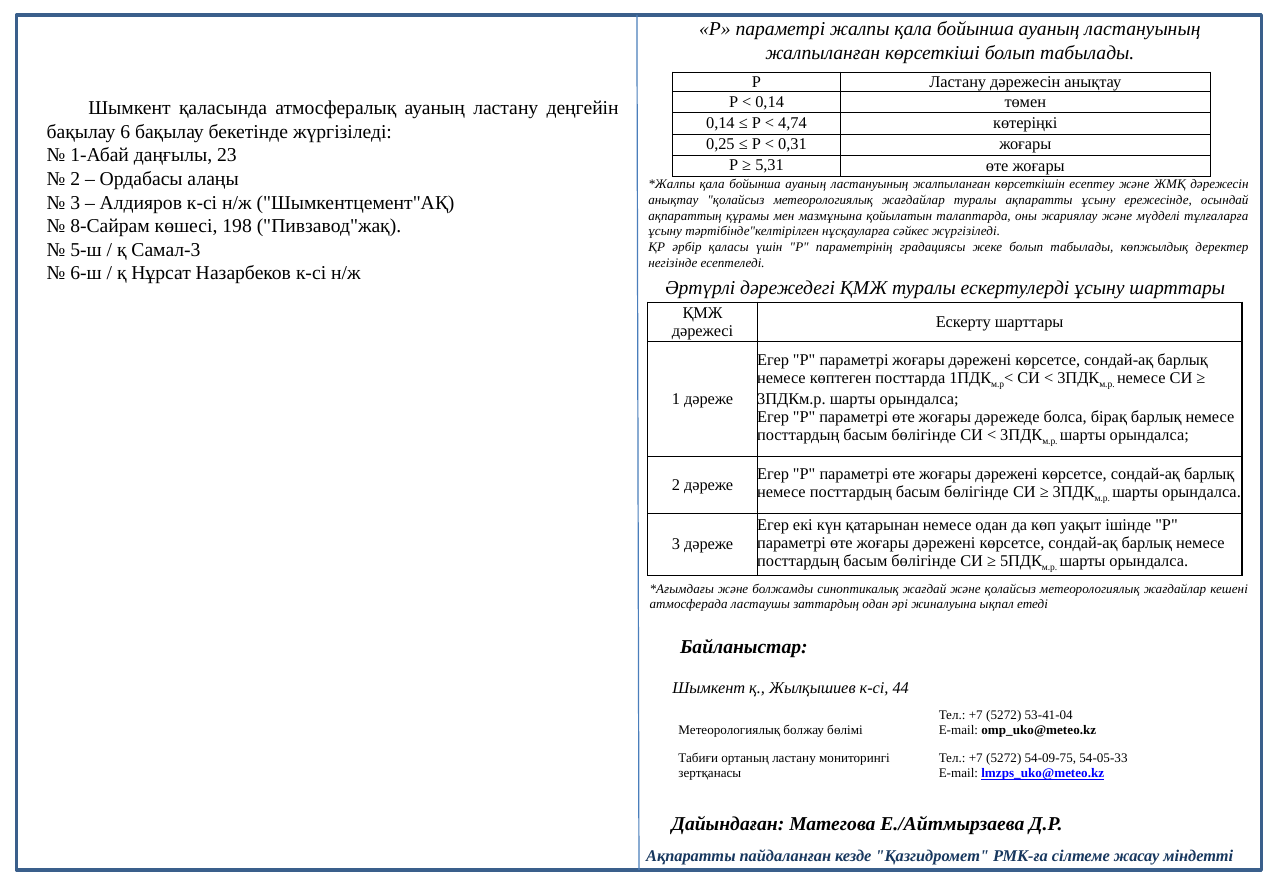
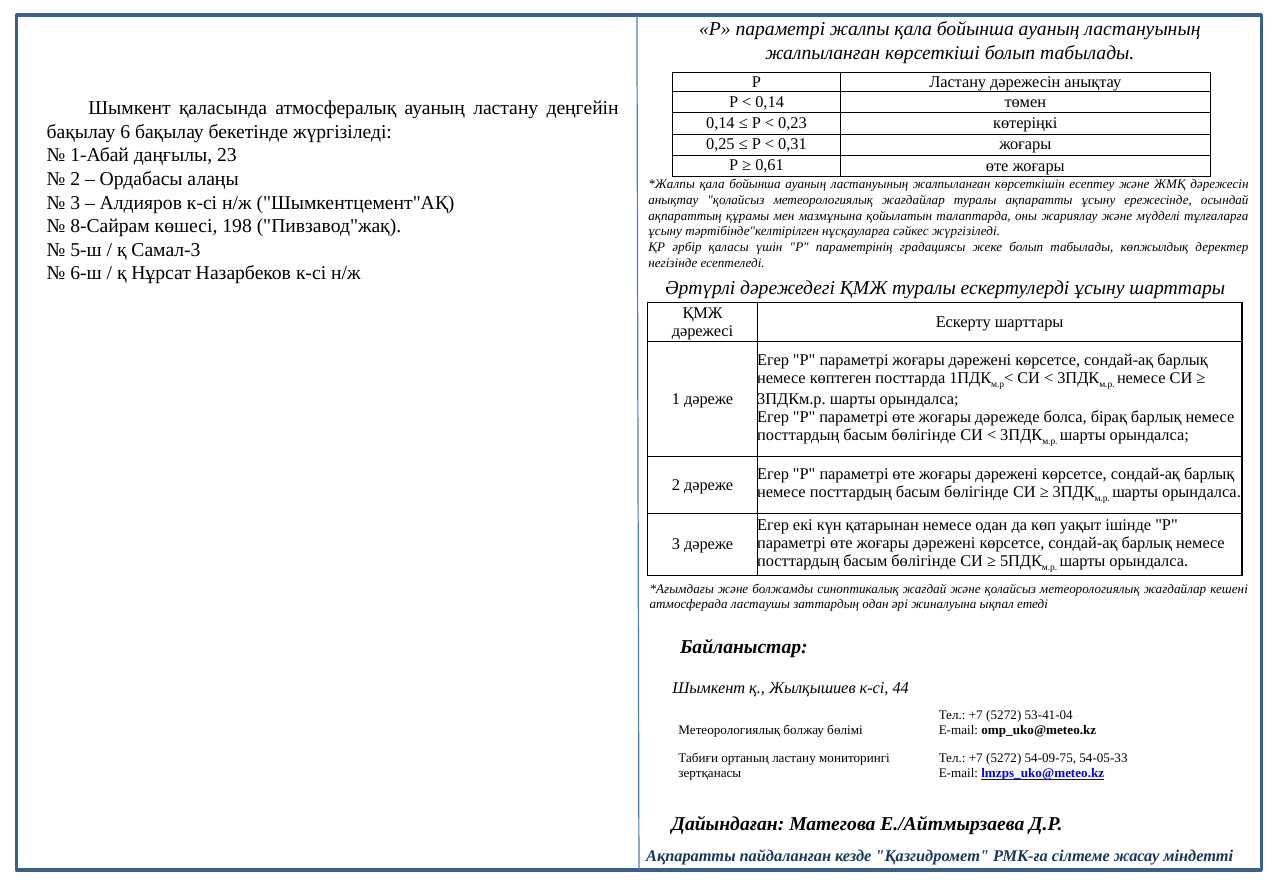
4,74: 4,74 -> 0,23 (792, 123)
5,31: 5,31 -> 0,61 (770, 165)
